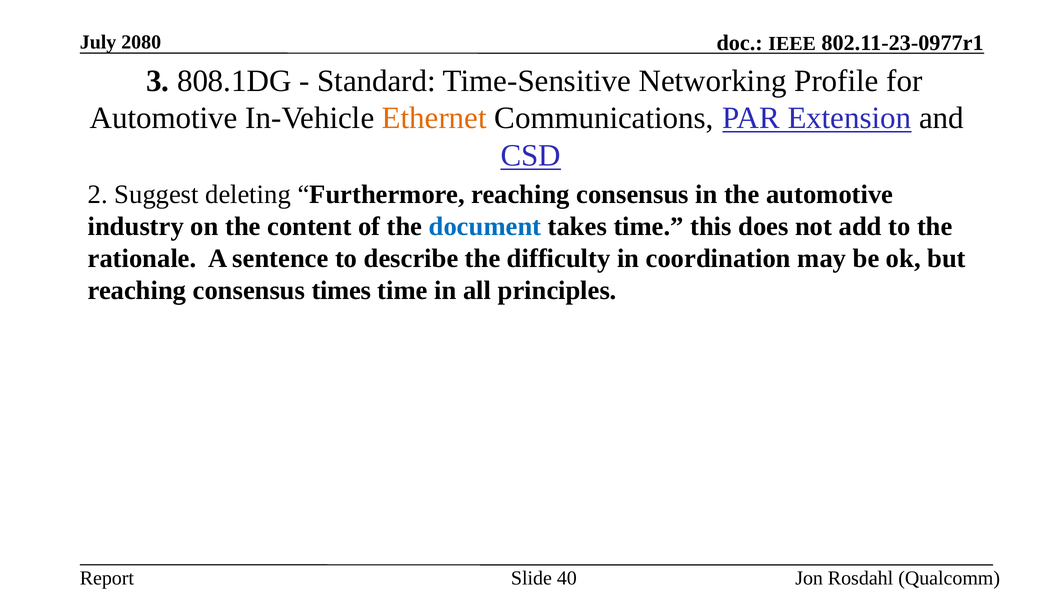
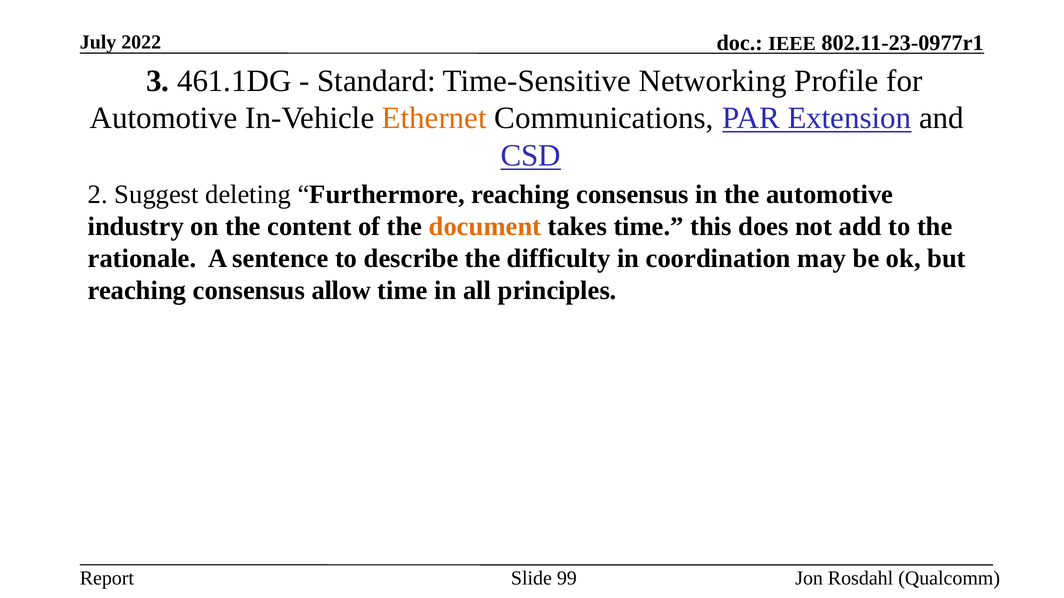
2080: 2080 -> 2022 (141, 42)
808.1DG: 808.1DG -> 461.1DG (234, 81)
document colour: blue -> orange (485, 227)
times: times -> allow (341, 290)
40: 40 -> 99 (567, 578)
